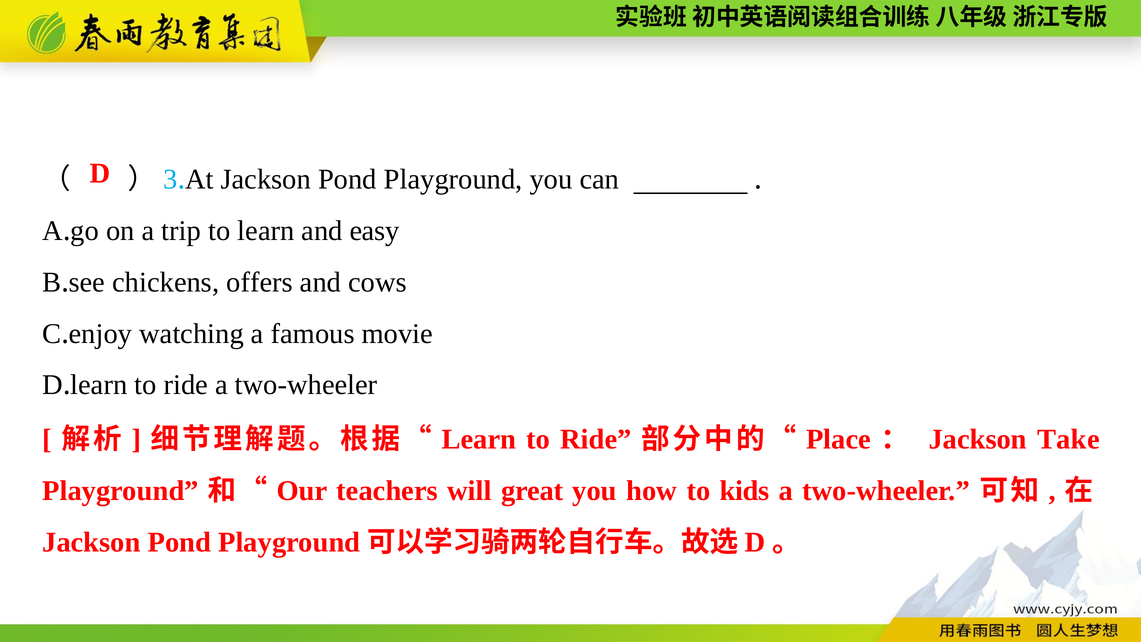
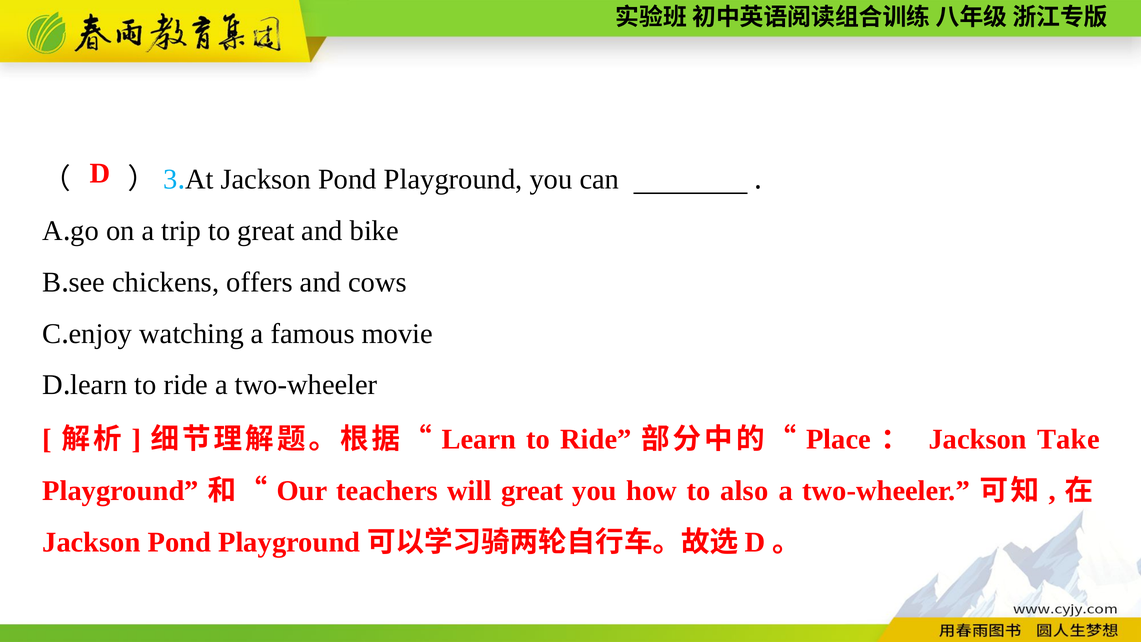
to learn: learn -> great (266, 231)
easy: easy -> bike (374, 231)
kids: kids -> also (744, 491)
